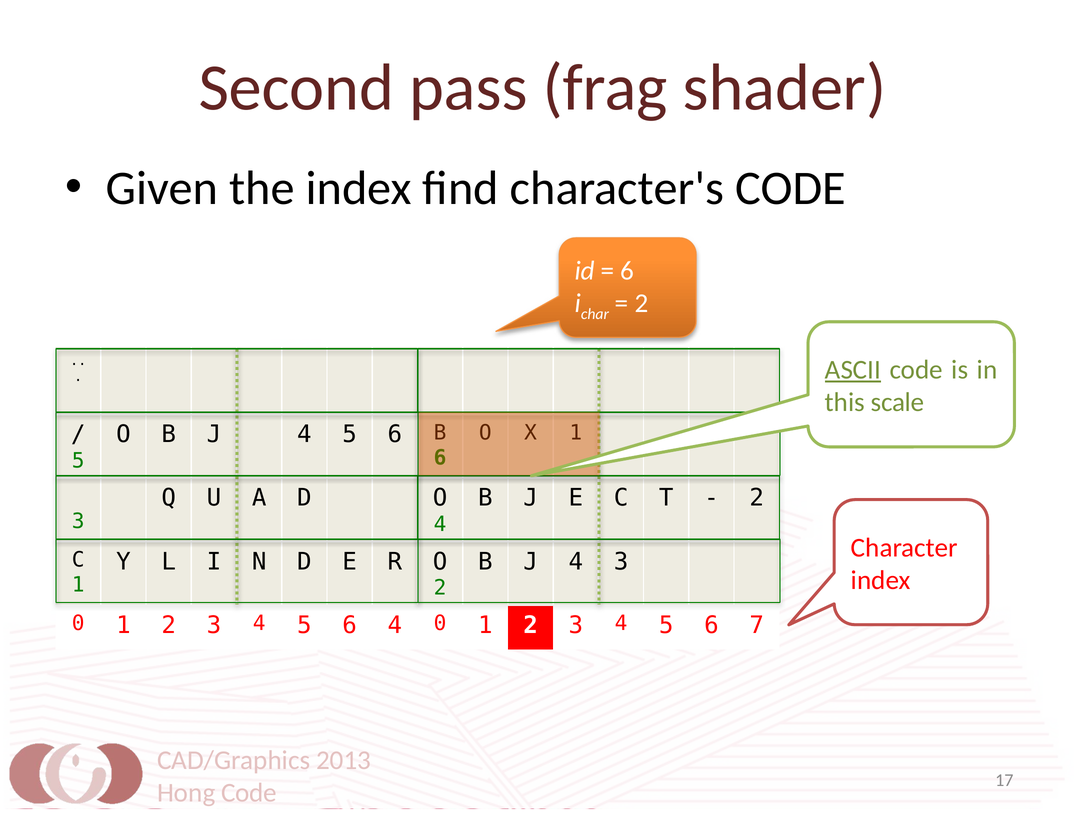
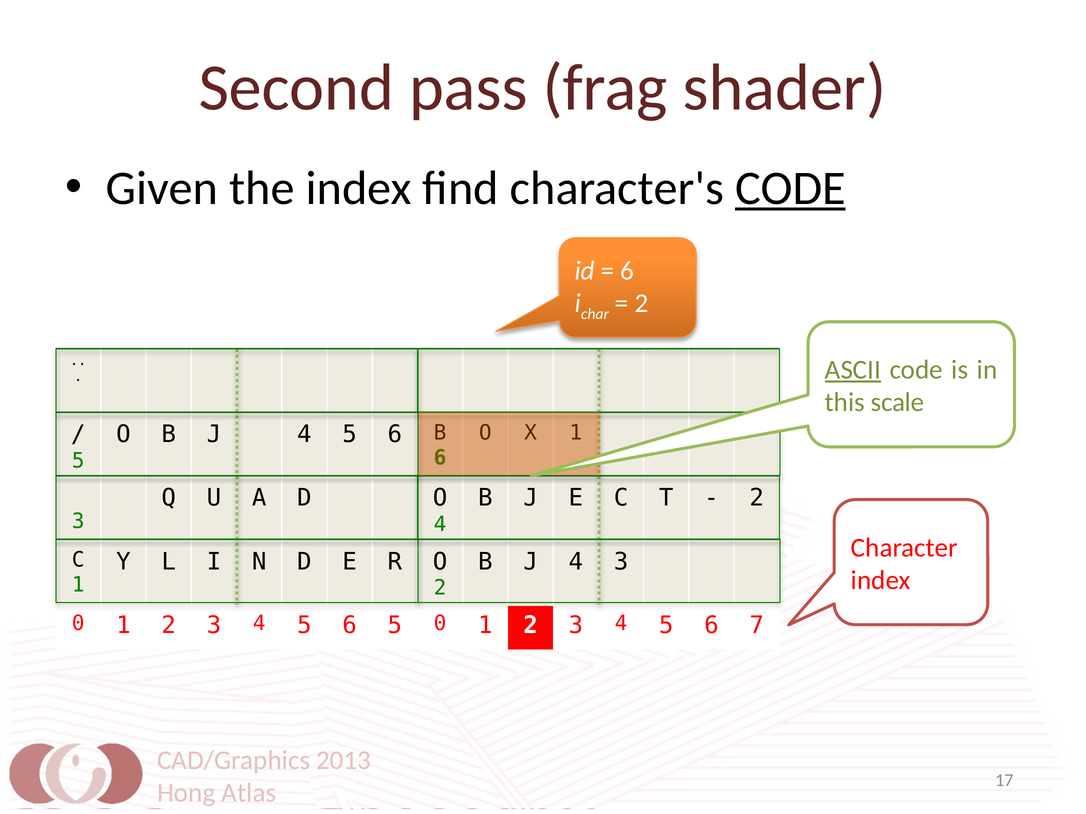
CODE underline: none -> present (790, 188)
6 4: 4 -> 5 (395, 625)
Hong Code: Code -> Atlas (249, 793)
